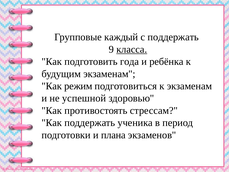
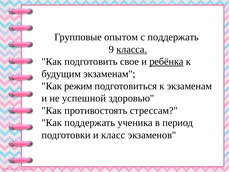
каждый: каждый -> опытом (121, 37)
года: года -> свое (129, 62)
ребёнка underline: none -> present (166, 62)
плана: плана -> класс (113, 135)
